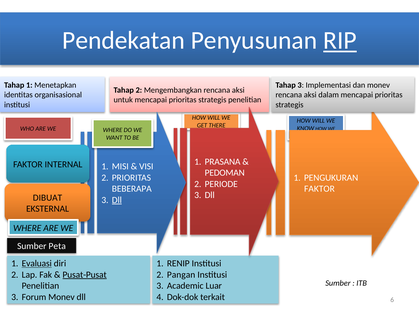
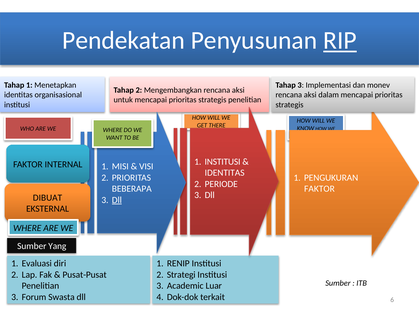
1 PRASANA: PRASANA -> INSTITUSI (223, 162)
PEDOMAN: PEDOMAN -> IDENTITAS (225, 173)
Peta: Peta -> Yang (57, 246)
Evaluasi underline: present -> none (37, 264)
Pusat-Pusat underline: present -> none (85, 275)
Pangan: Pangan -> Strategi (181, 275)
Forum Monev: Monev -> Swasta (61, 297)
